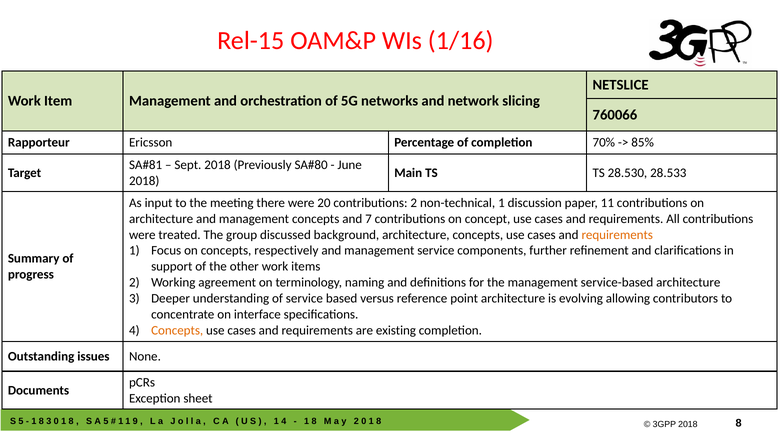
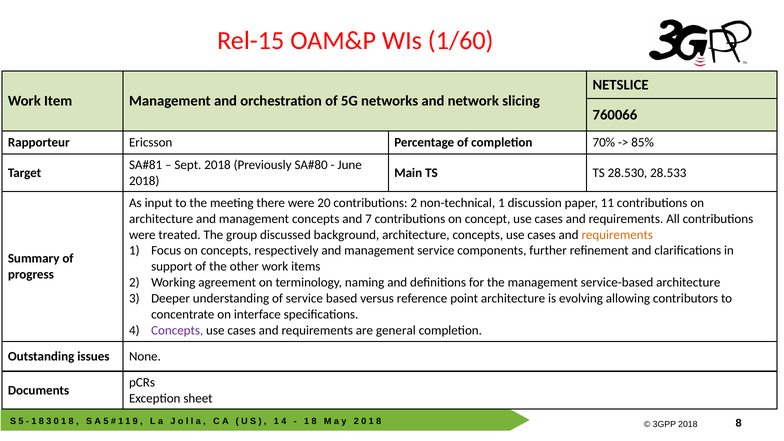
1/16: 1/16 -> 1/60 (461, 41)
Concepts colour: orange -> purple (177, 331)
existing: existing -> general (396, 331)
